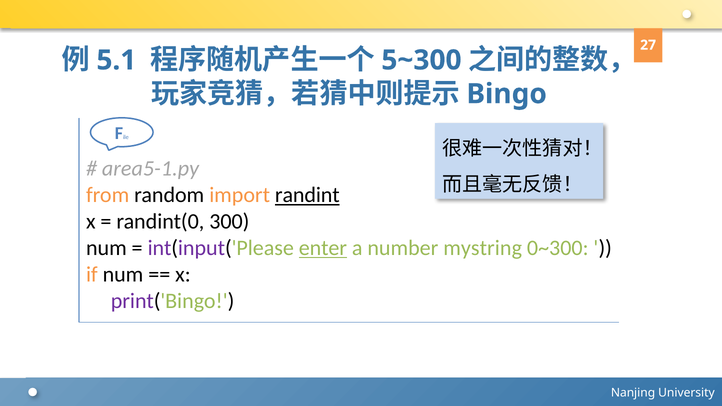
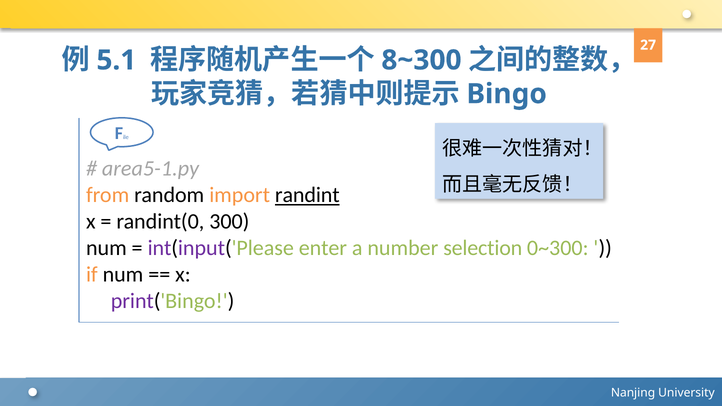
5~300: 5~300 -> 8~300 (421, 60)
enter underline: present -> none (323, 248)
mystring: mystring -> selection (483, 248)
